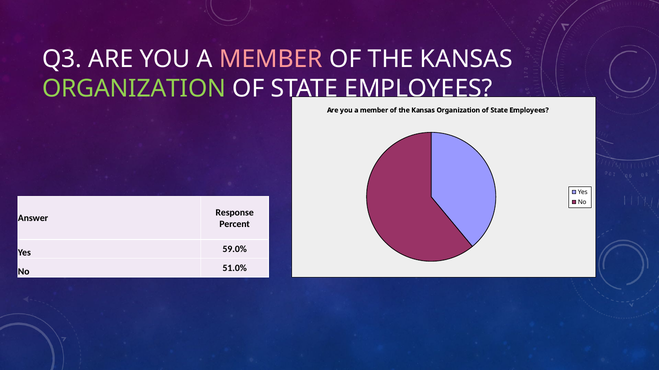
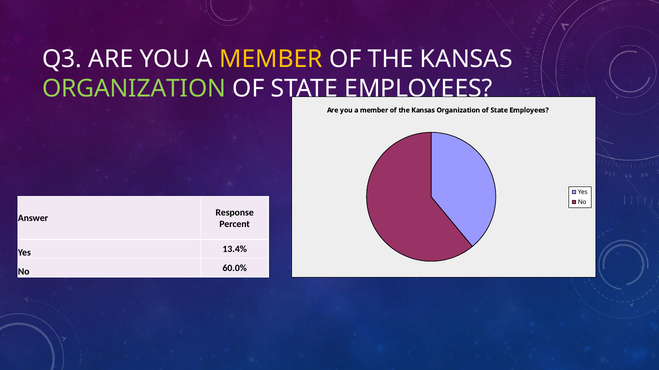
MEMBER colour: pink -> yellow (271, 59)
59.0%: 59.0% -> 13.4% (235, 250)
51.0%: 51.0% -> 60.0% (235, 269)
